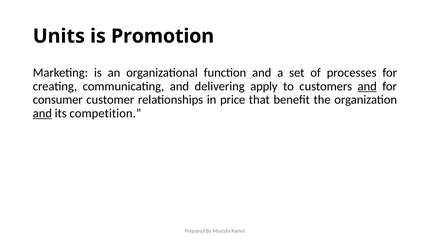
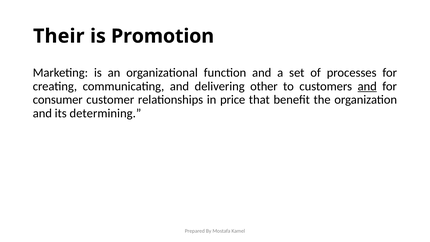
Units: Units -> Their (59, 36)
apply: apply -> other (264, 86)
and underline: present -> none (42, 113)
competition: competition -> determining (105, 113)
